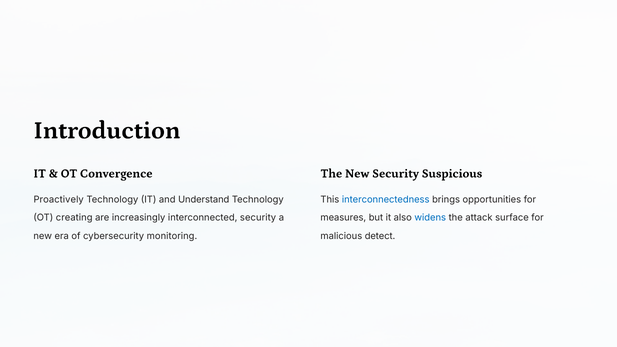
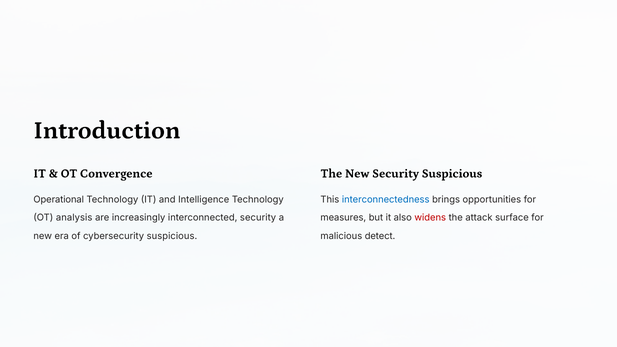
Proactively: Proactively -> Operational (59, 200)
Understand: Understand -> Intelligence (204, 200)
creating: creating -> analysis (74, 218)
widens colour: blue -> red (430, 218)
cybersecurity monitoring: monitoring -> suspicious (172, 236)
